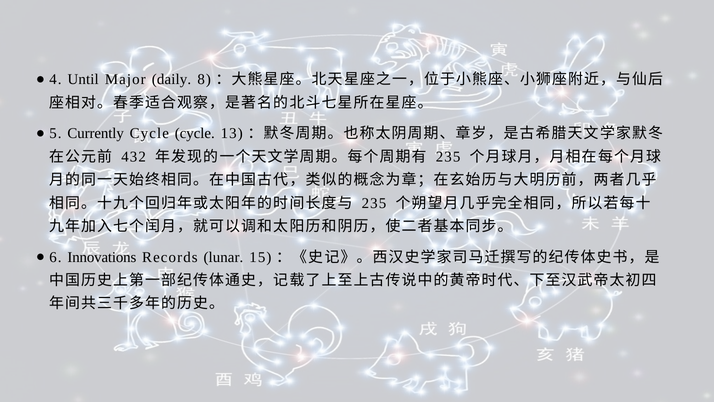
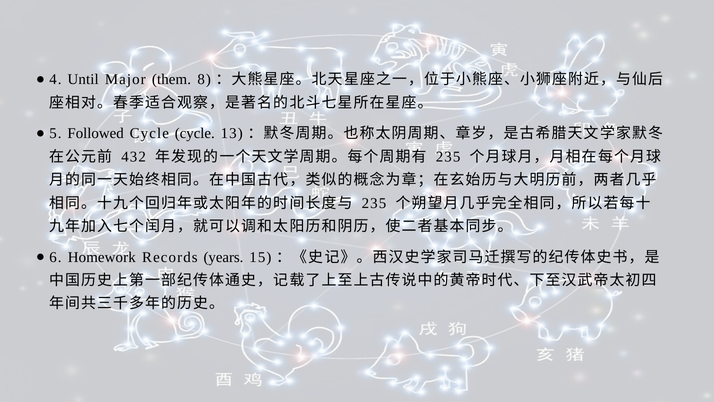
daily: daily -> them (171, 80)
Currently: Currently -> Followed (96, 133)
Innovations: Innovations -> Homework (102, 257)
lunar: lunar -> years (223, 257)
